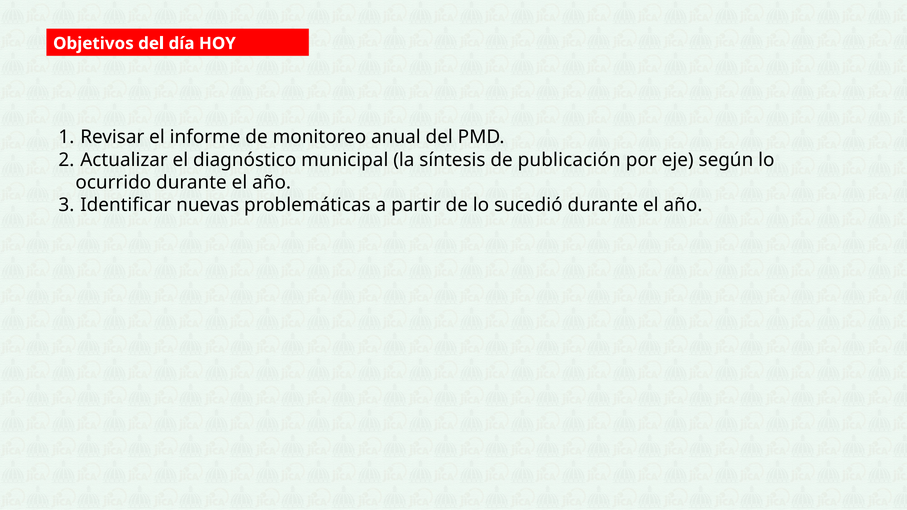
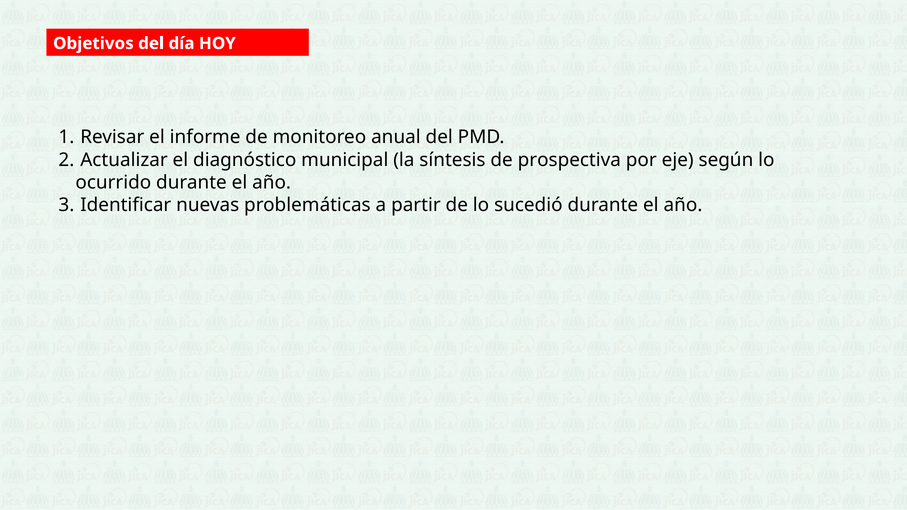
publicación: publicación -> prospectiva (569, 160)
